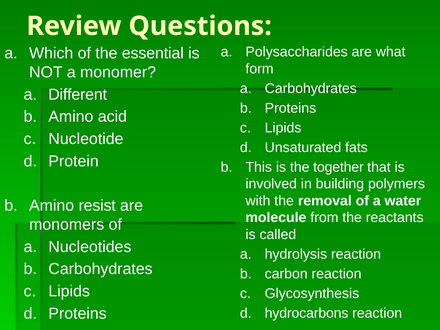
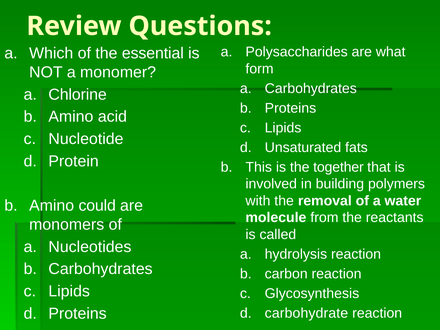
Different: Different -> Chlorine (78, 94)
resist: resist -> could (97, 206)
hydrocarbons: hydrocarbons -> carbohydrate (306, 313)
